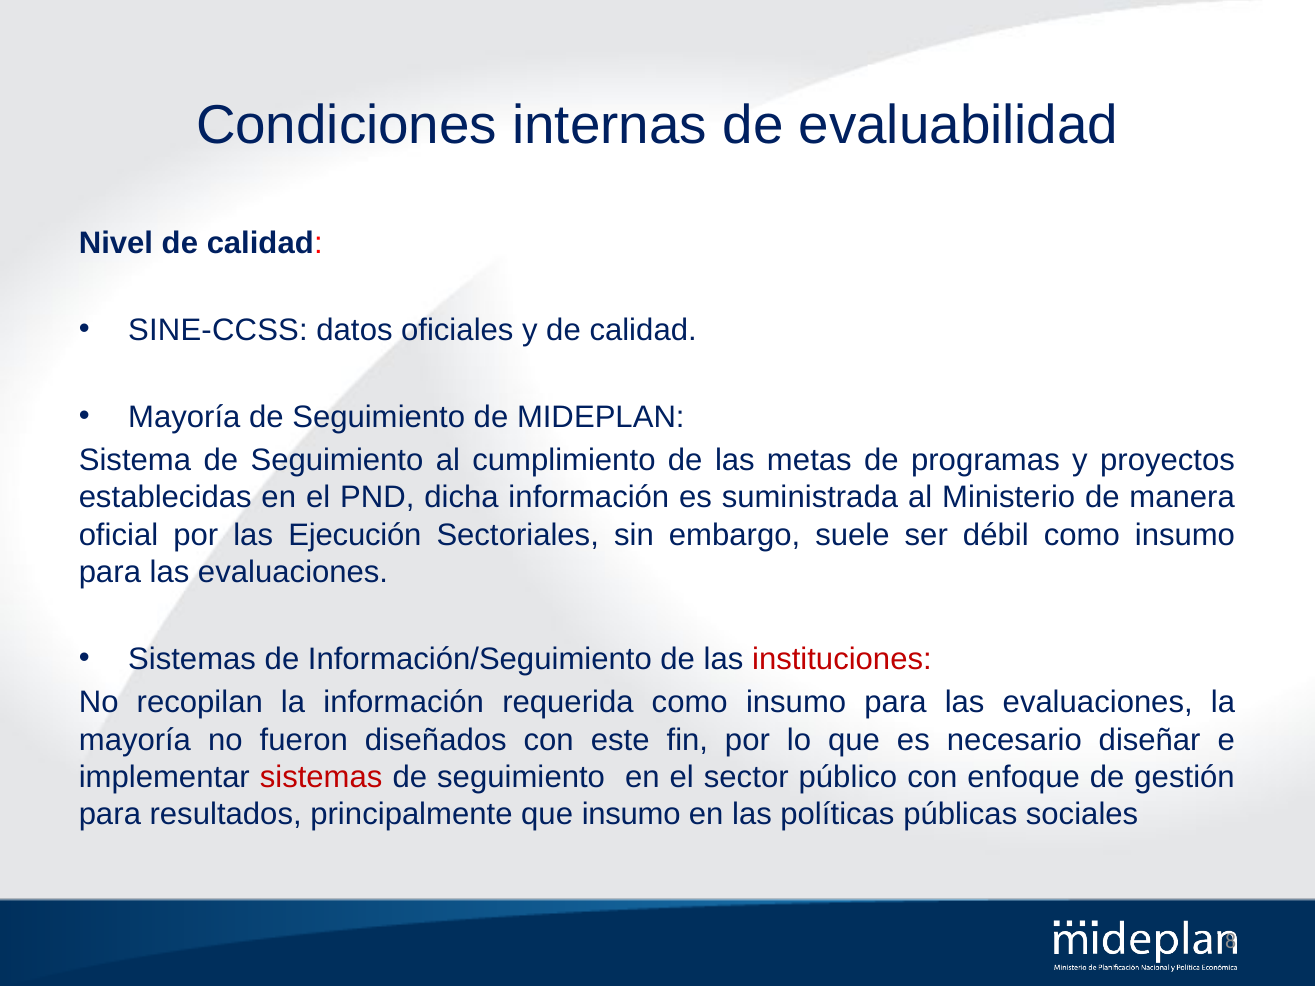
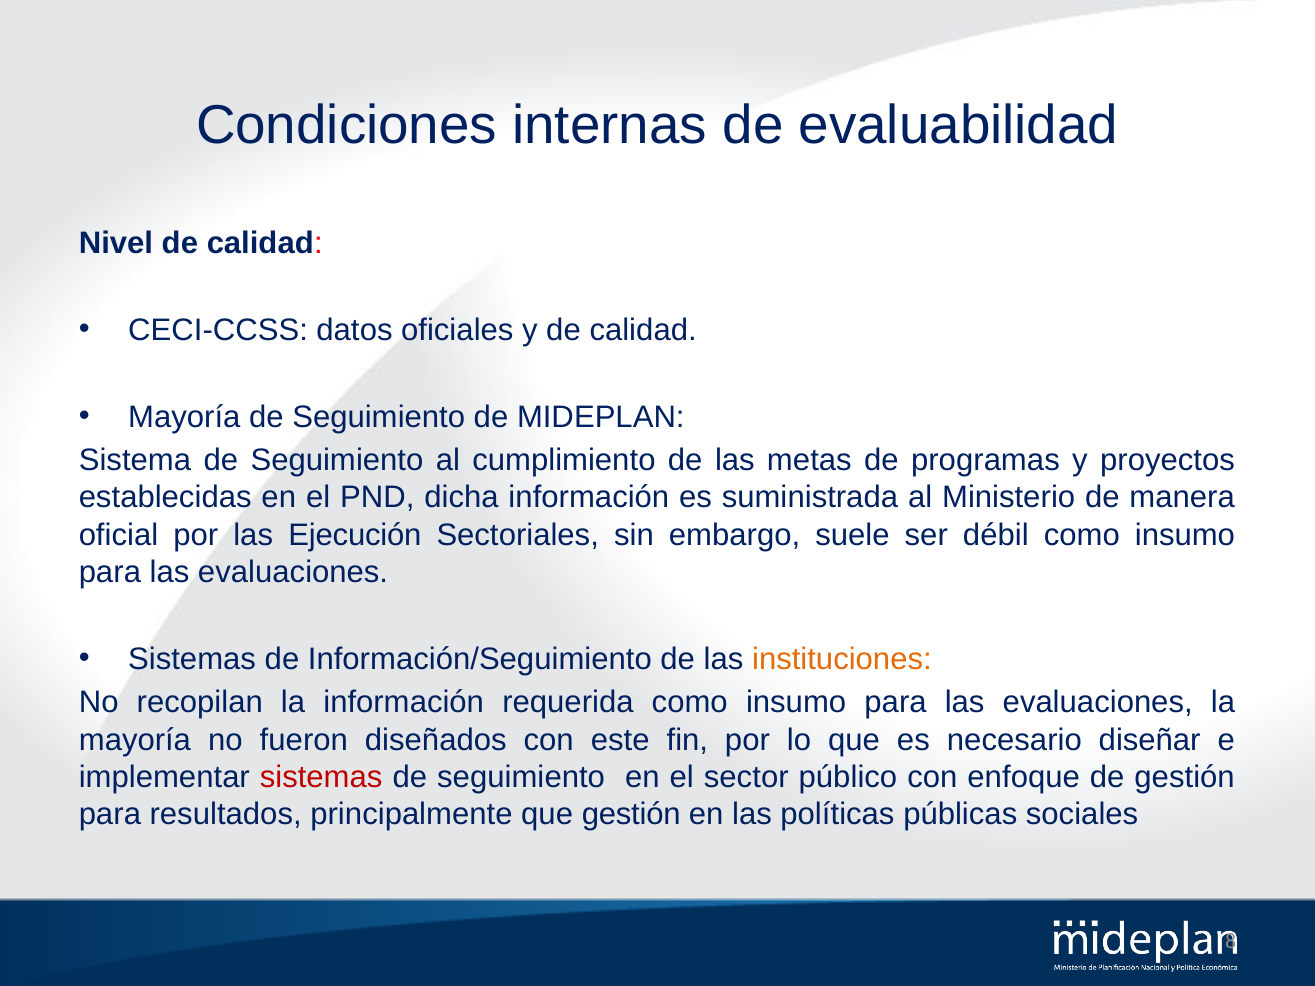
SINE-CCSS: SINE-CCSS -> CECI-CCSS (218, 330)
instituciones colour: red -> orange (842, 659)
que insumo: insumo -> gestión (631, 815)
